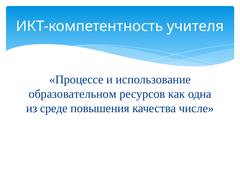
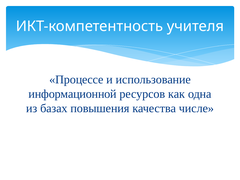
образовательном: образовательном -> информационной (73, 94)
среде: среде -> базах (54, 108)
